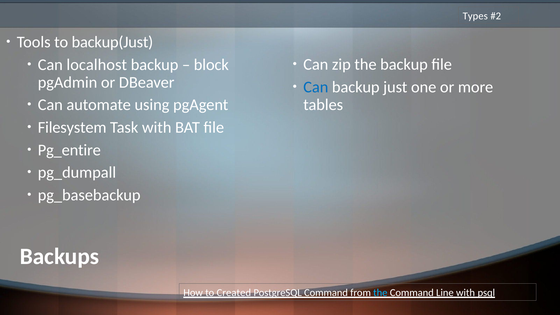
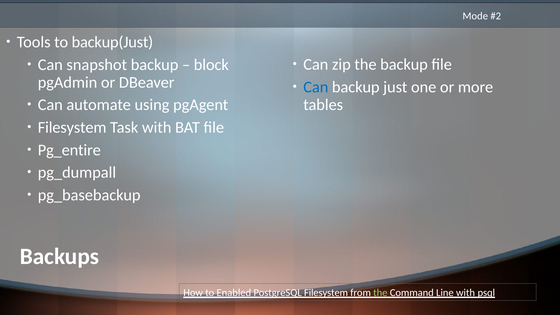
Types: Types -> Mode (475, 16)
localhost: localhost -> snapshot (97, 65)
Created: Created -> Enabled (234, 293)
PostgreSQL Command: Command -> Filesystem (326, 293)
the colour: light blue -> light green (380, 293)
